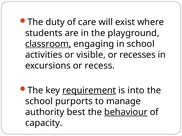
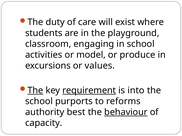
classroom underline: present -> none (48, 44)
visible: visible -> model (91, 55)
recesses: recesses -> produce (137, 55)
recess: recess -> values (100, 66)
The underline: none -> present (35, 91)
manage: manage -> reforms (123, 102)
